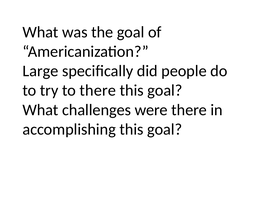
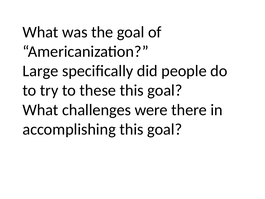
to there: there -> these (98, 90)
